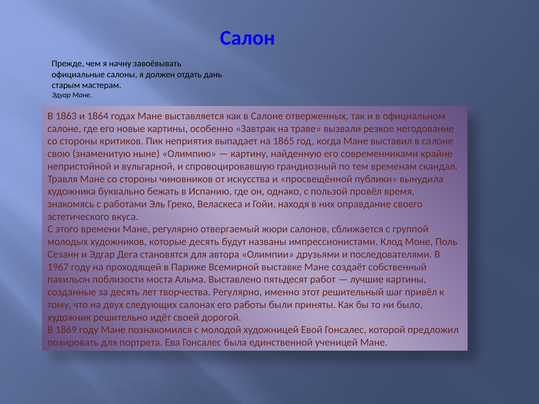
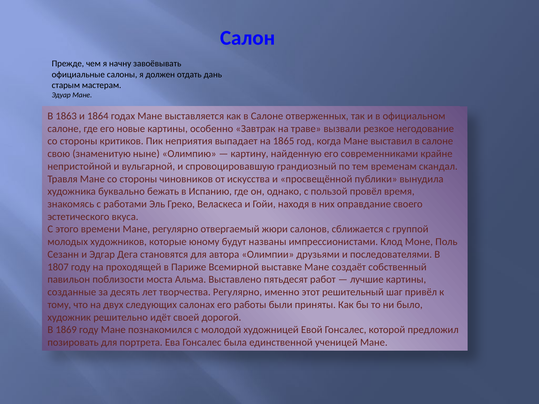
которые десять: десять -> юному (204, 242)
1967: 1967 -> 1807 (58, 267)
